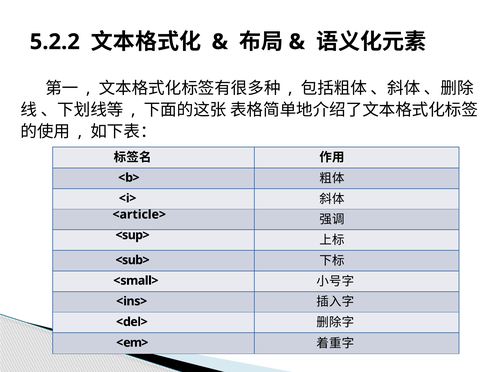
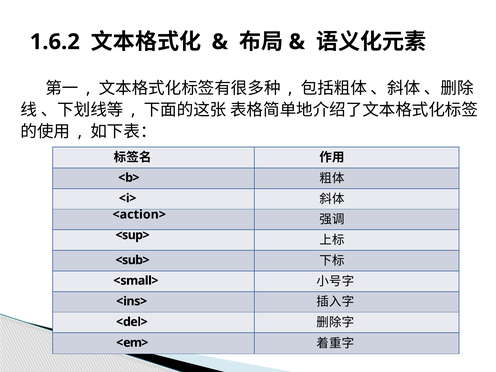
5.2.2: 5.2.2 -> 1.6.2 (55, 42)
<article>: <article> -> <action> (139, 214)
